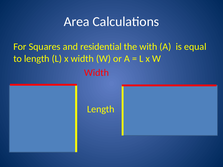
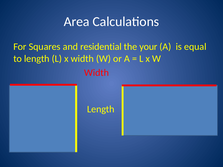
with: with -> your (148, 47)
